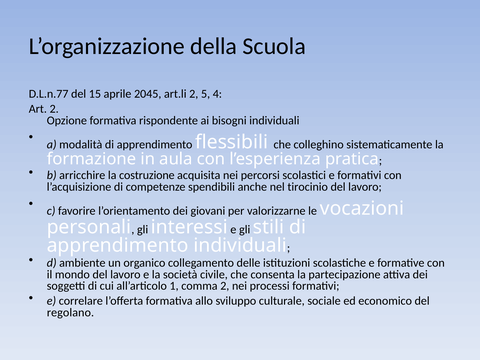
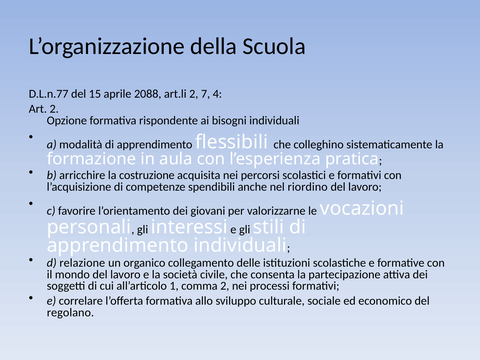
2045: 2045 -> 2088 (148, 94)
5: 5 -> 7 (206, 94)
tirocinio: tirocinio -> riordino (308, 187)
ambiente: ambiente -> relazione (82, 263)
